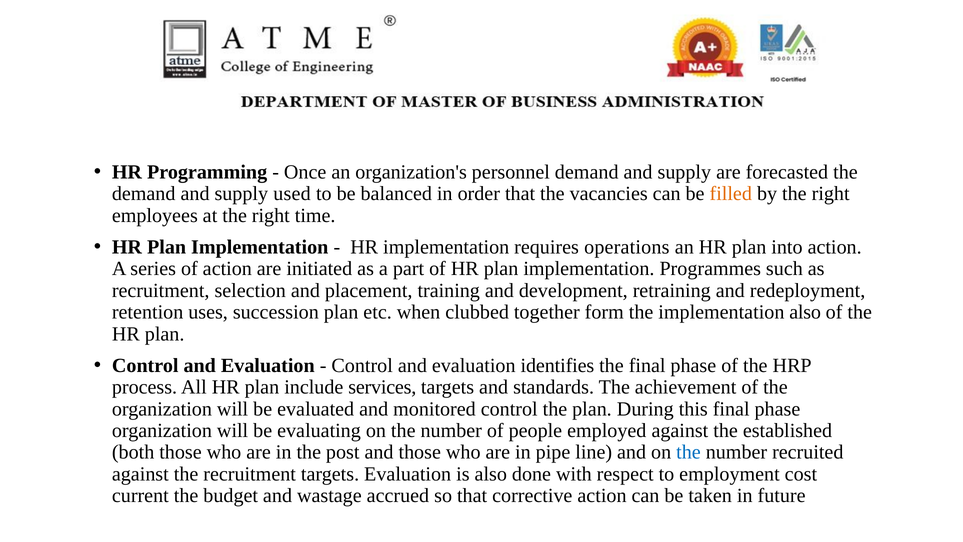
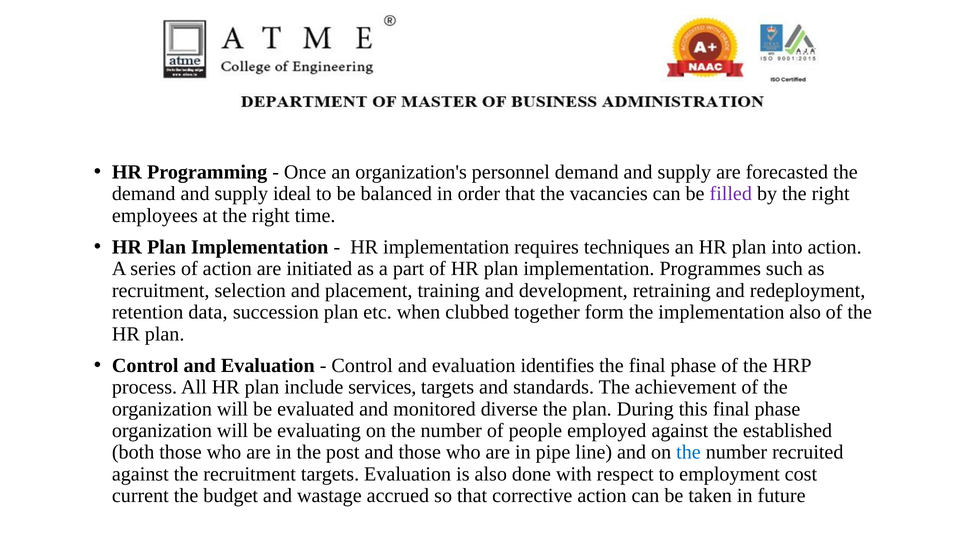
used: used -> ideal (292, 194)
filled colour: orange -> purple (731, 194)
operations: operations -> techniques (627, 247)
uses: uses -> data (208, 312)
monitored control: control -> diverse (509, 409)
